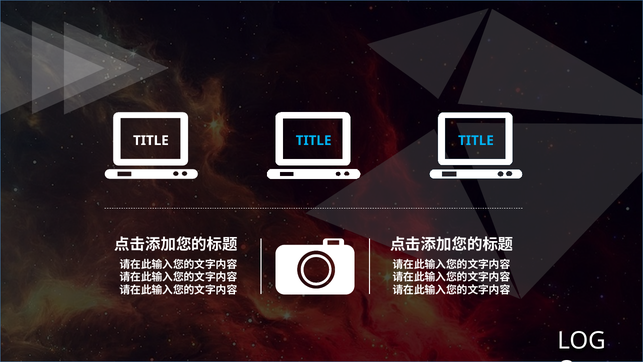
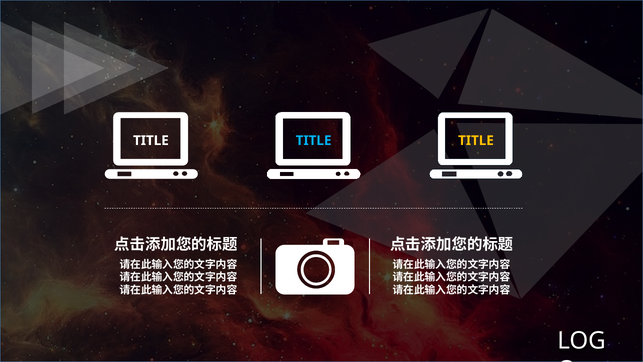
TITLE colour: light blue -> yellow (476, 140)
